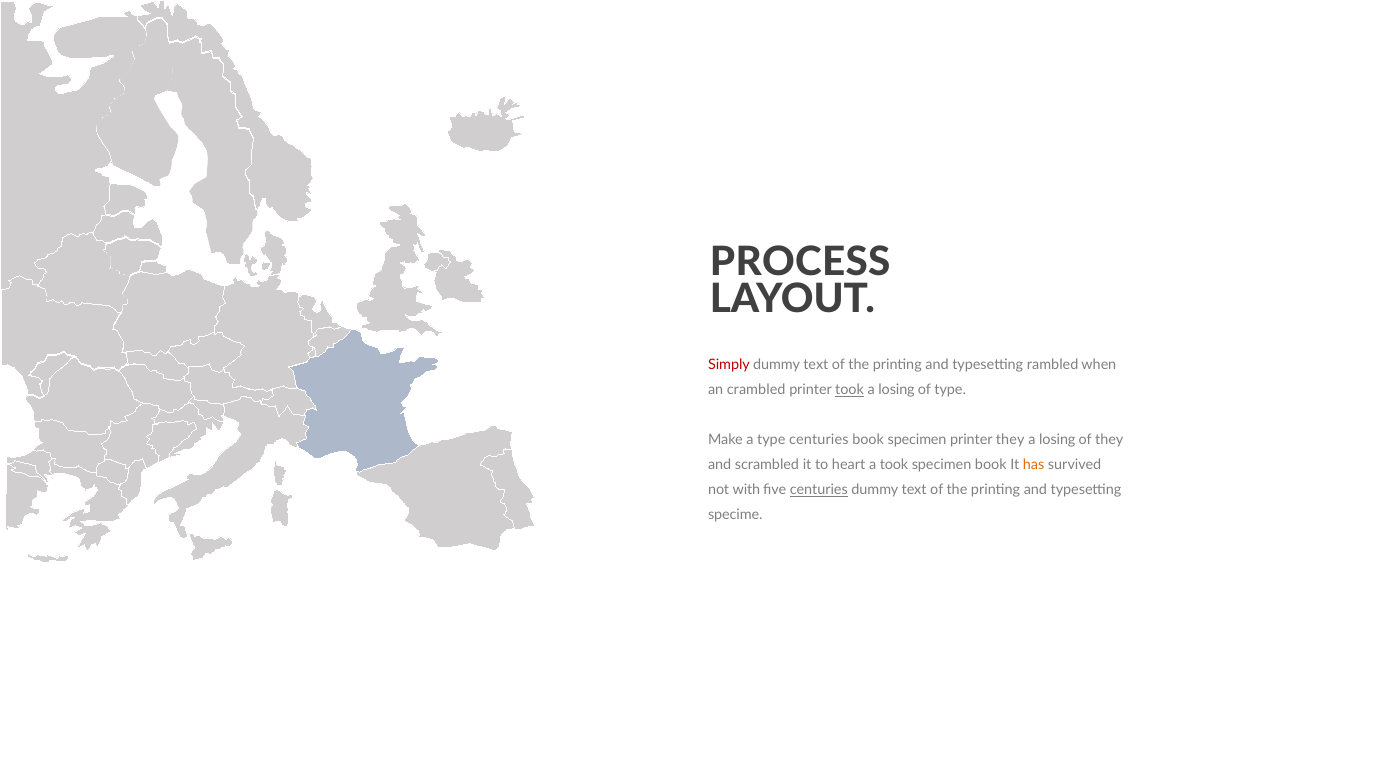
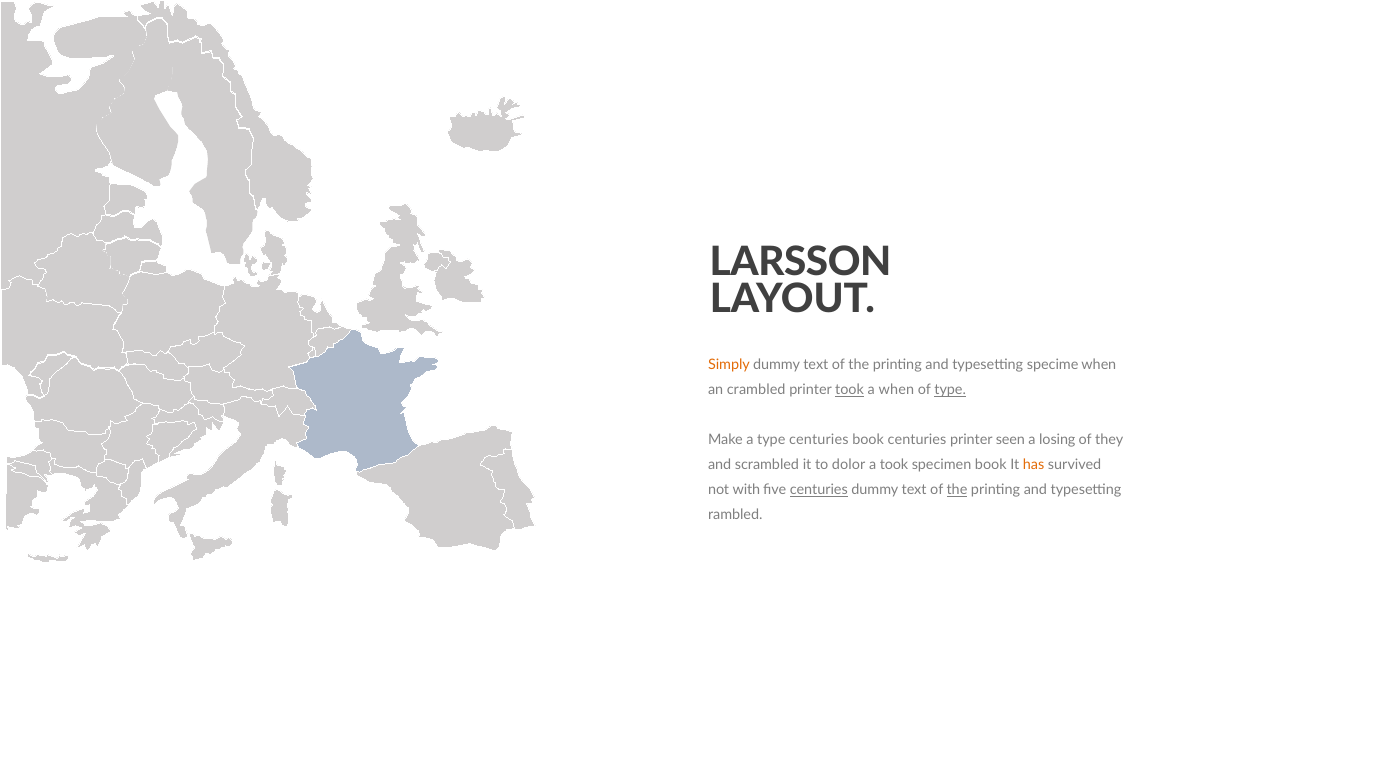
PROCESS: PROCESS -> LARSSON (801, 262)
Simply colour: red -> orange (729, 365)
rambled: rambled -> specime (1053, 365)
losing: losing -> when (896, 390)
type underline: none -> present (950, 390)
book specimen: specimen -> centuries (917, 440)
printer they: they -> seen (1010, 440)
heart: heart -> dolor (849, 465)
the underline: none -> present (957, 490)
specime: specime -> rambled (735, 515)
